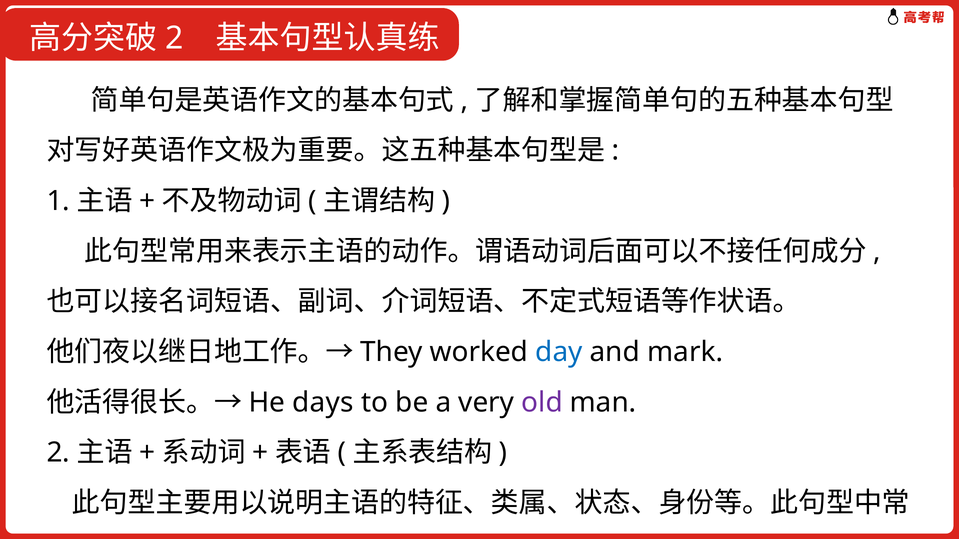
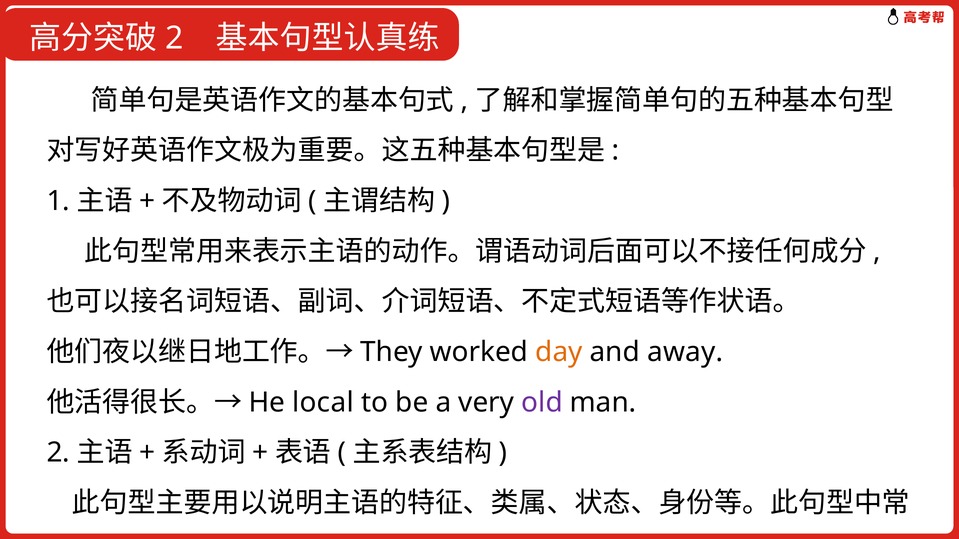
day colour: blue -> orange (559, 352)
mark: mark -> away (685, 352)
days: days -> local (323, 403)
